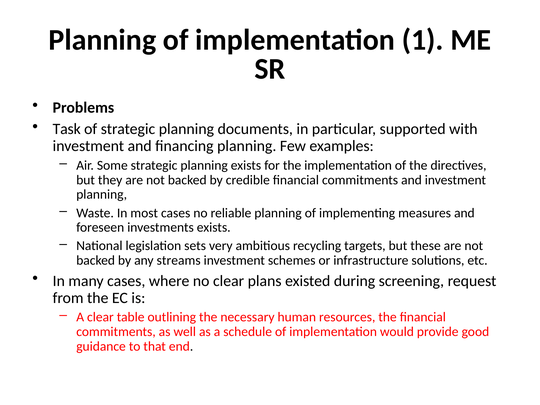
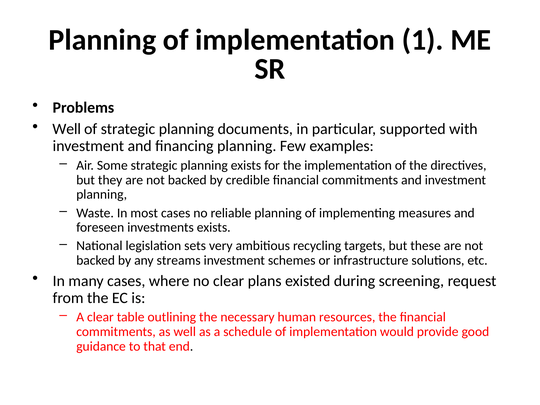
Task: Task -> Well (67, 129)
